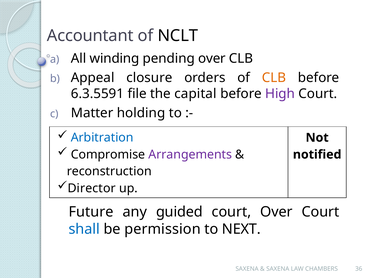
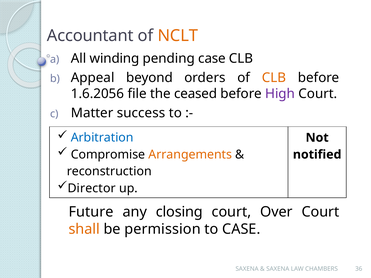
NCLT colour: black -> orange (178, 36)
pending over: over -> case (212, 58)
closure: closure -> beyond (149, 78)
6.3.5591: 6.3.5591 -> 1.6.2056 (97, 94)
capital: capital -> ceased (196, 94)
holding: holding -> success (141, 113)
Arrangements colour: purple -> orange (190, 155)
guided: guided -> closing (179, 212)
shall colour: blue -> orange (84, 229)
to NEXT: NEXT -> CASE (241, 229)
